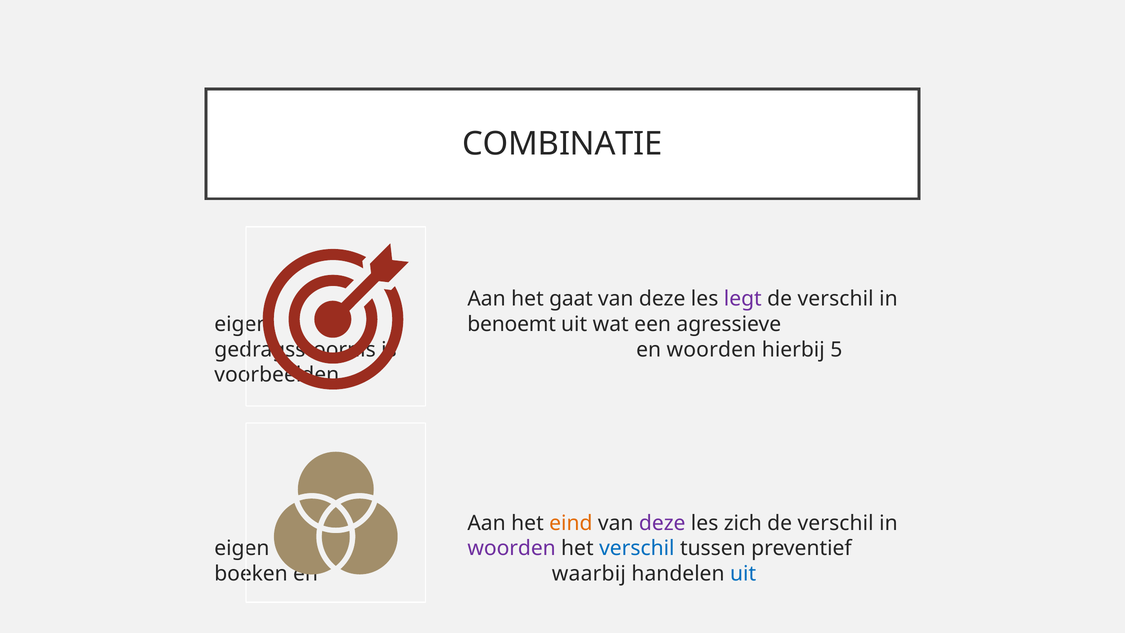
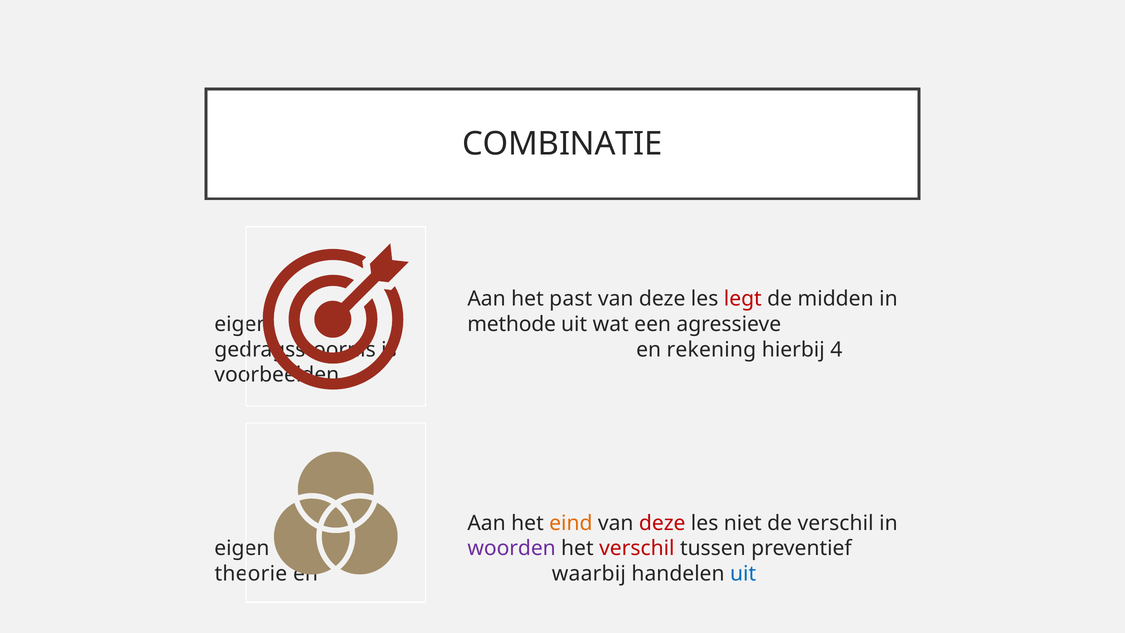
gaat: gaat -> past (571, 299)
legt colour: purple -> red (743, 299)
verschil: verschil -> midden (836, 299)
benoemt: benoemt -> methode (512, 324)
en woorden: woorden -> rekening (711, 349)
5: 5 -> 4 (836, 349)
deze colour: purple -> red (662, 523)
zich: zich -> niet (743, 523)
verschil colour: blue -> red (637, 548)
boeken: boeken -> theorie (251, 574)
